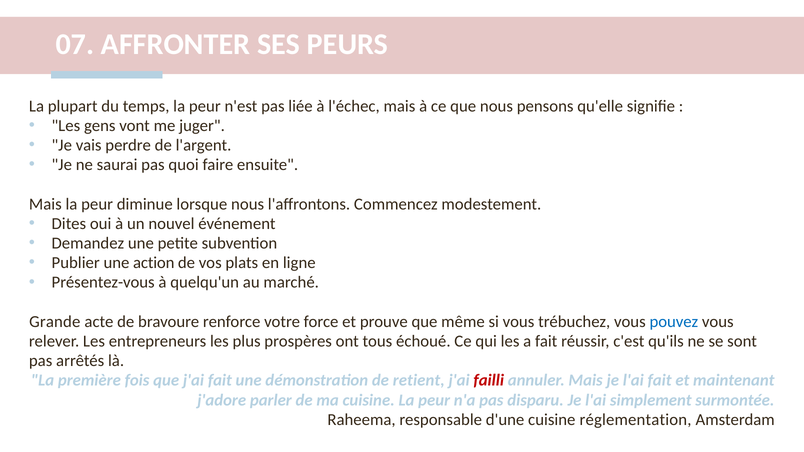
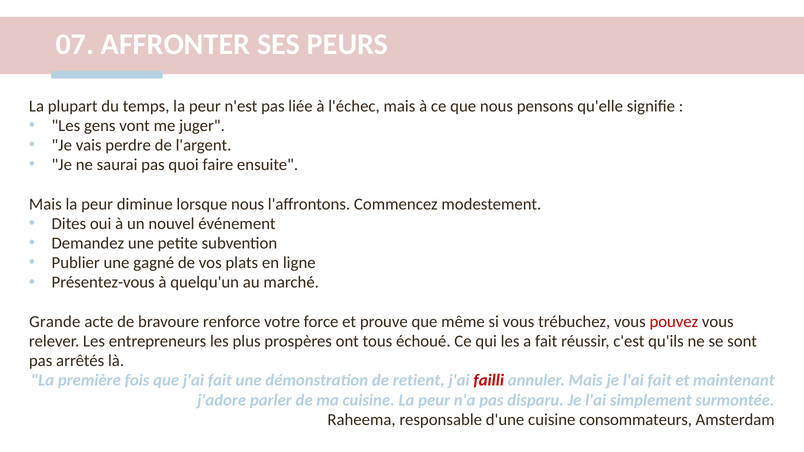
action: action -> gagné (154, 263)
pouvez colour: blue -> red (674, 322)
réglementation: réglementation -> consommateurs (636, 420)
